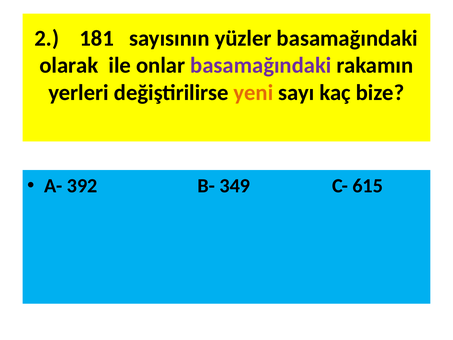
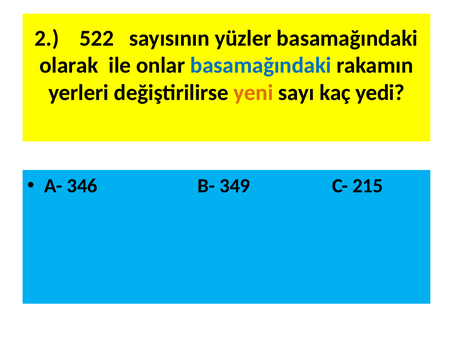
181: 181 -> 522 (97, 38)
basamağındaki colour: purple -> blue (261, 65)
bize: bize -> yedi (380, 93)
392: 392 -> 346 (82, 186)
615: 615 -> 215 (368, 186)
